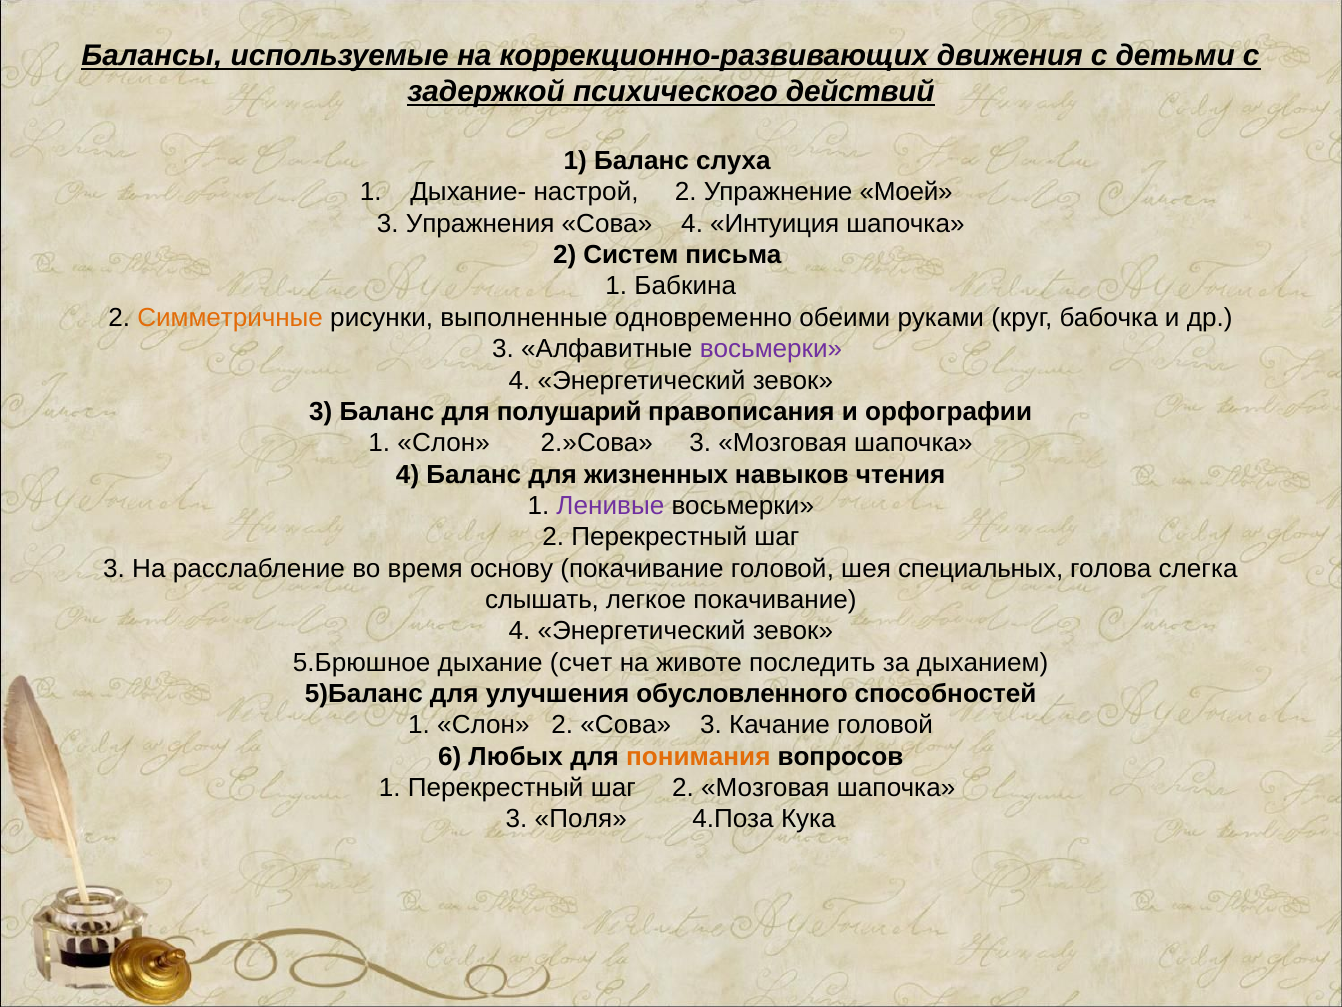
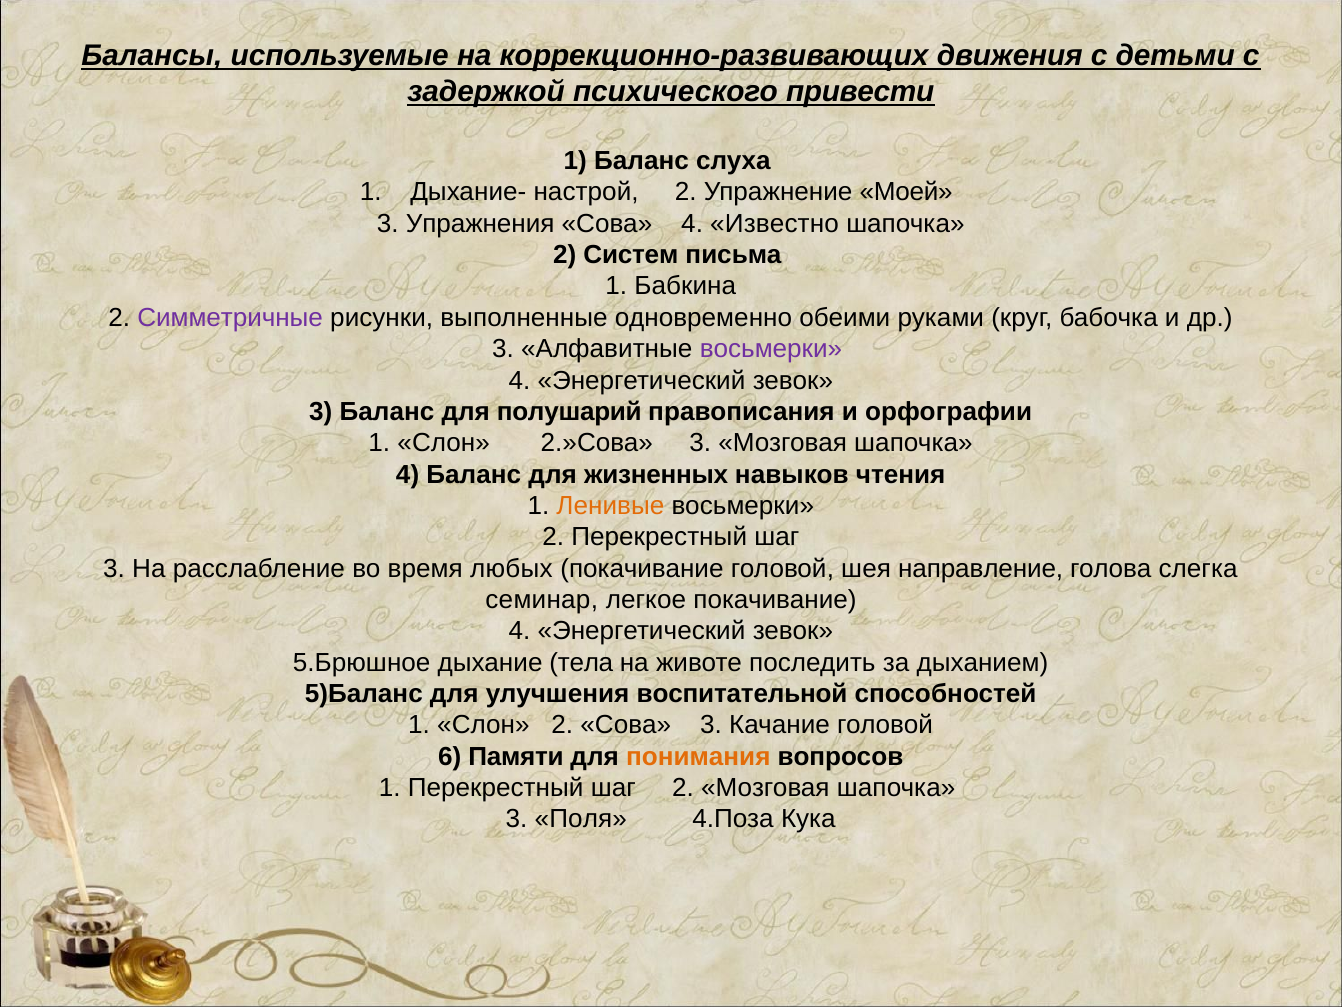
действий: действий -> привести (860, 92)
Интуиция: Интуиция -> Известно (775, 224)
Симметричные colour: orange -> purple (230, 318)
Ленивые colour: purple -> orange (610, 506)
основу: основу -> любых (511, 568)
специальных: специальных -> направление (981, 568)
слышать: слышать -> семинар (542, 600)
счет: счет -> тела (581, 662)
обусловленного: обусловленного -> воспитательной (742, 694)
Любых: Любых -> Памяти (516, 756)
